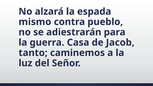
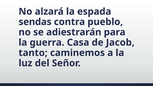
mismo: mismo -> sendas (35, 22)
